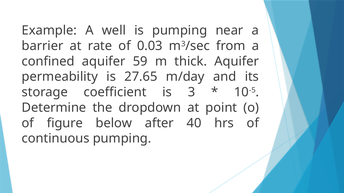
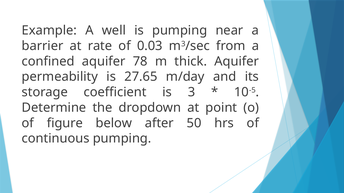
59: 59 -> 78 (140, 61)
40: 40 -> 50 (194, 123)
